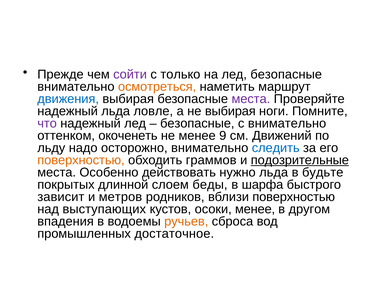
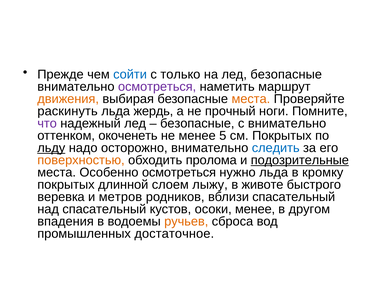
сойти colour: purple -> blue (130, 75)
осмотреться colour: orange -> purple (157, 87)
движения colour: blue -> orange (68, 99)
места colour: purple -> orange (251, 99)
надежный: надежный -> раскинуть (68, 111)
ловле: ловле -> жердь (153, 111)
не выбирая: выбирая -> прочный (230, 111)
9: 9 -> 5 (223, 136)
см Движений: Движений -> Покрытых (282, 136)
льду underline: none -> present (51, 148)
граммов: граммов -> пролома (211, 160)
Особенно действовать: действовать -> осмотреться (179, 173)
будьте: будьте -> кромку (323, 173)
беды: беды -> лыжу (210, 185)
шарфа: шарфа -> животе (262, 185)
зависит: зависит -> веревка (61, 197)
вблизи поверхностью: поверхностью -> спасательный (294, 197)
над выступающих: выступающих -> спасательный (104, 209)
